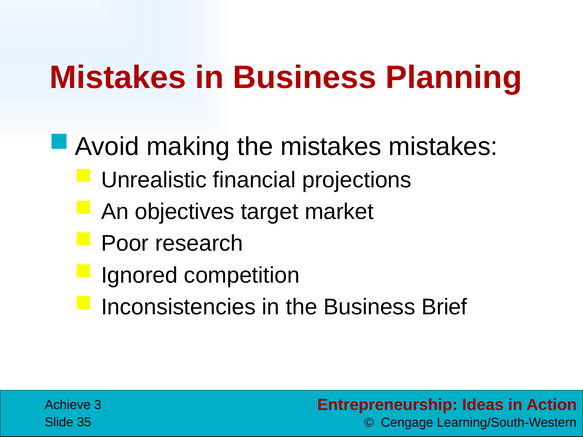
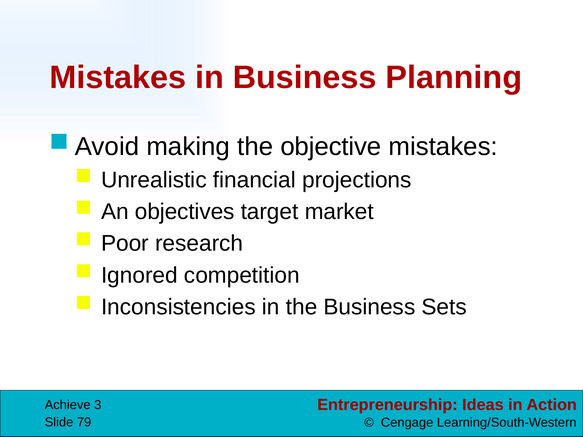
the mistakes: mistakes -> objective (331, 147)
Brief: Brief -> Sets (444, 307)
35: 35 -> 79 (84, 423)
